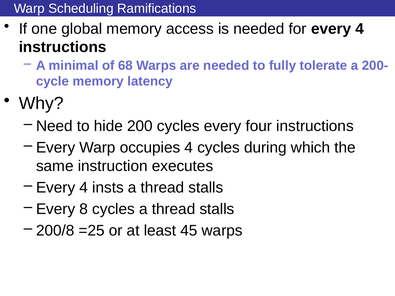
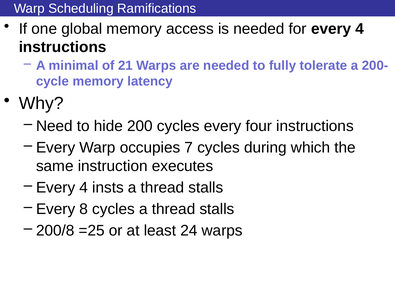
68: 68 -> 21 (125, 65)
occupies 4: 4 -> 7 (189, 148)
45: 45 -> 24 (189, 231)
